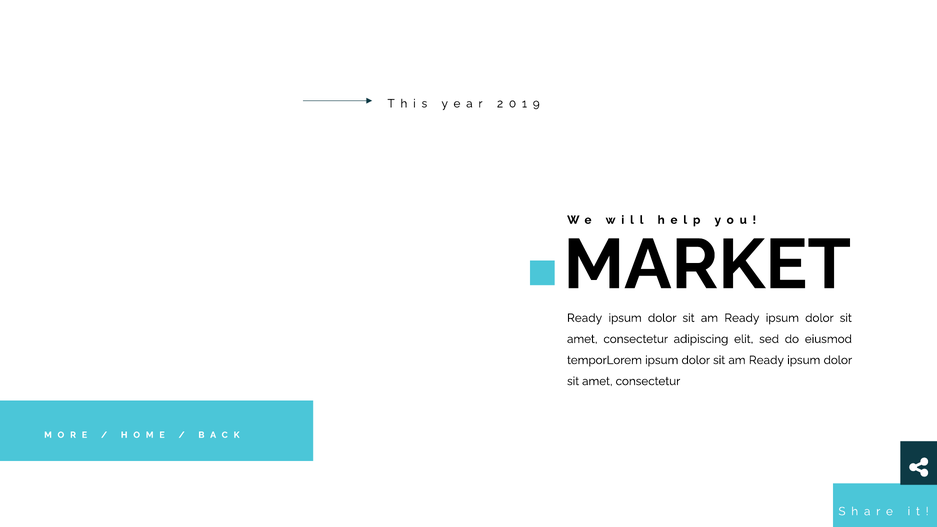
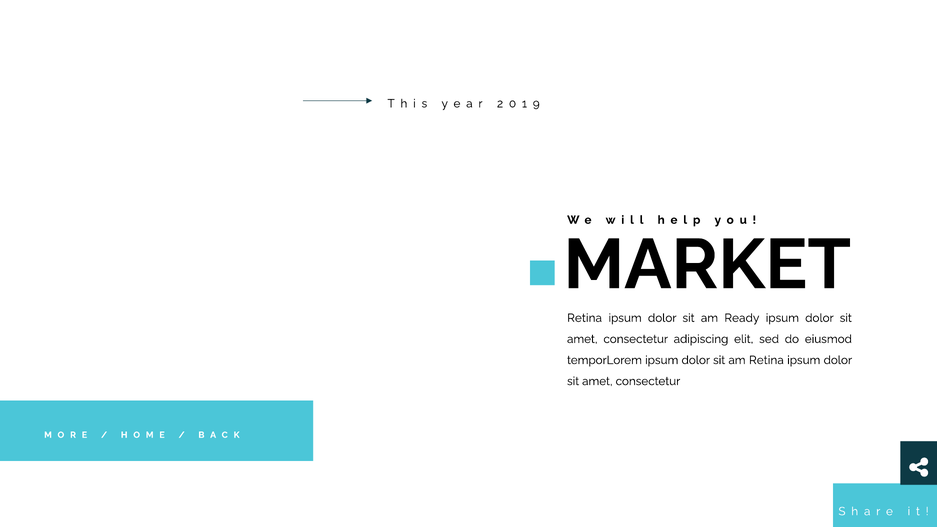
Ready: Ready -> Retina (585, 318)
Ready: Ready -> Retina (766, 360)
